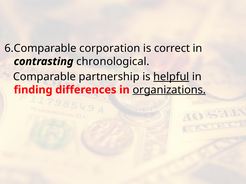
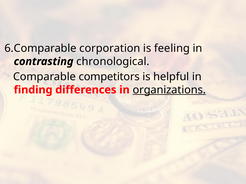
correct: correct -> feeling (172, 48)
partnership: partnership -> competitors (109, 77)
helpful underline: present -> none (171, 77)
